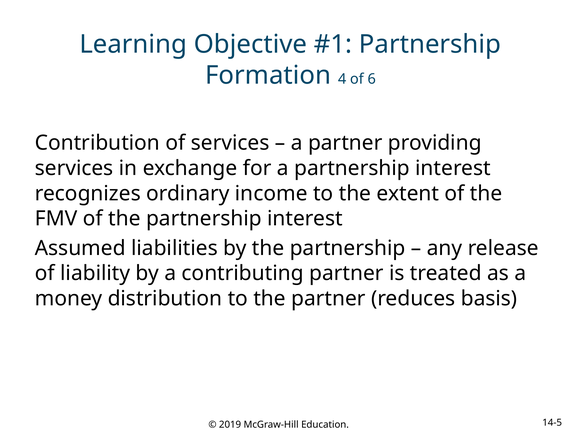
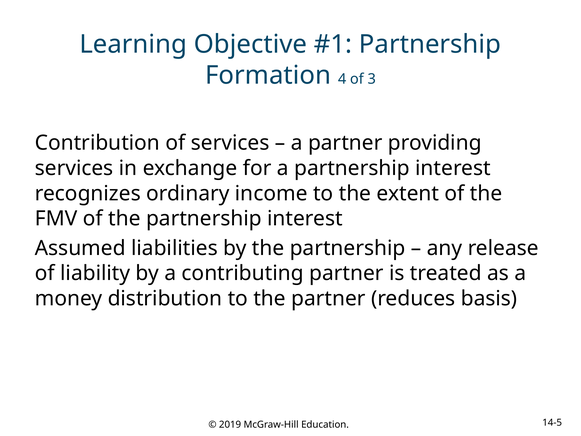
6: 6 -> 3 (372, 79)
